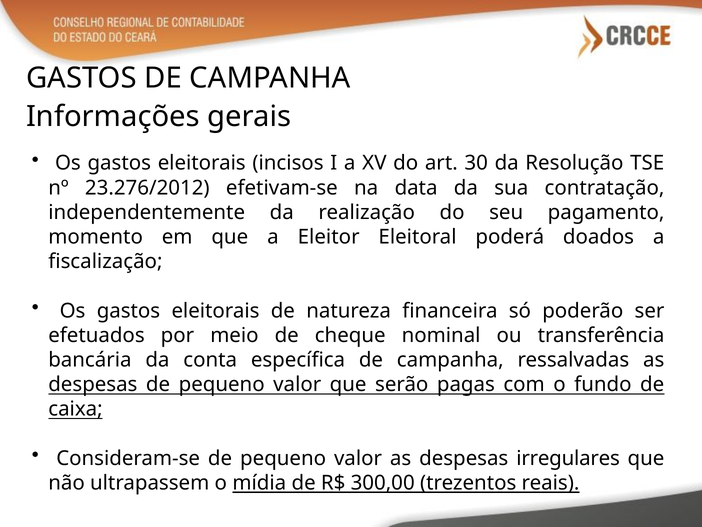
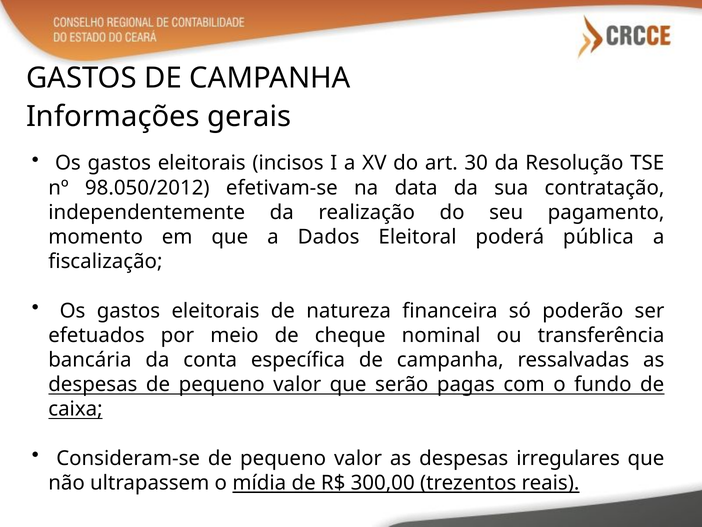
23.276/2012: 23.276/2012 -> 98.050/2012 (147, 188)
Eleitor: Eleitor -> Dados (329, 237)
doados: doados -> pública (598, 237)
